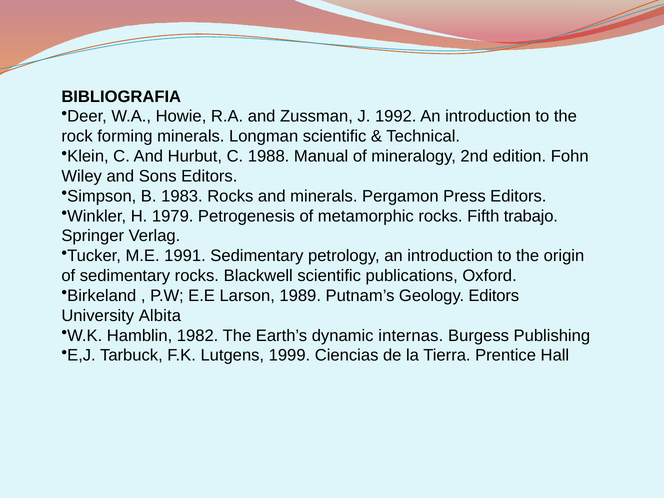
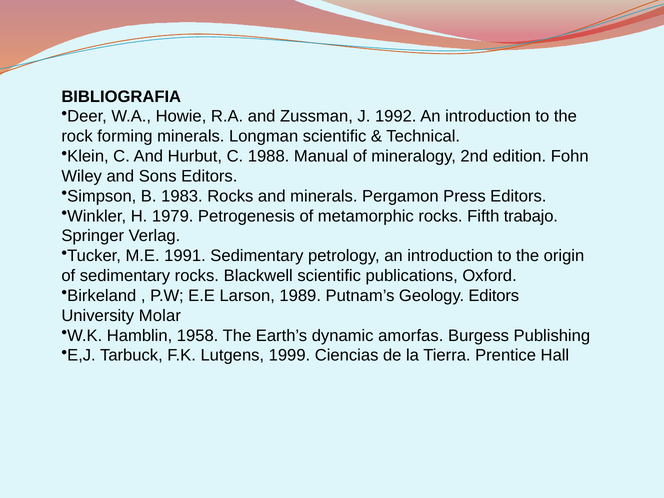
Albita: Albita -> Molar (160, 316)
1982: 1982 -> 1958 (198, 336)
internas: internas -> amorfas (411, 336)
